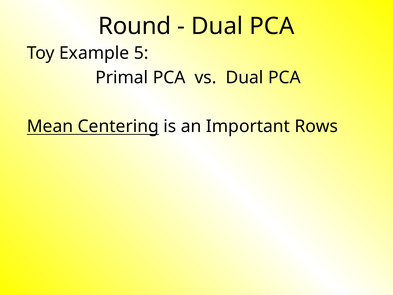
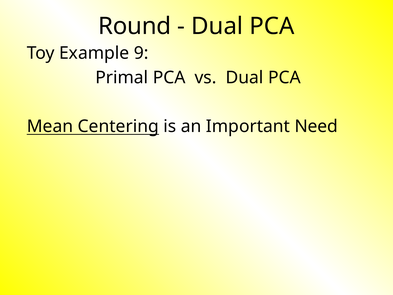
5: 5 -> 9 (141, 53)
Rows: Rows -> Need (316, 126)
